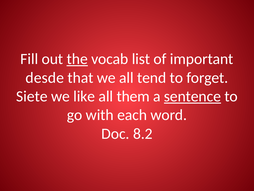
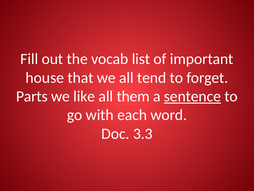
the underline: present -> none (77, 59)
desde: desde -> house (45, 78)
Siete: Siete -> Parts (32, 96)
8.2: 8.2 -> 3.3 (143, 133)
